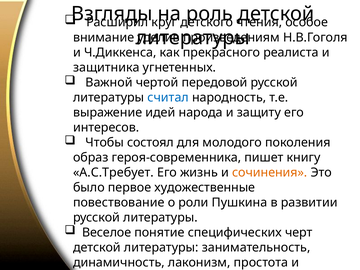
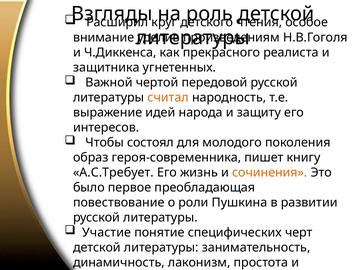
считал colour: blue -> orange (168, 97)
художественные: художественные -> преобладающая (205, 187)
Веселое: Веселое -> Участие (107, 232)
